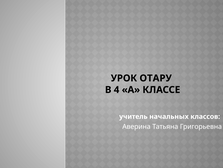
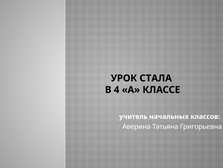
ОТАРУ: ОТАРУ -> СТАЛА (156, 78)
